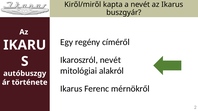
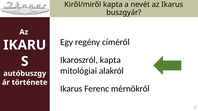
Ikaroszról nevét: nevét -> kapta (110, 60)
